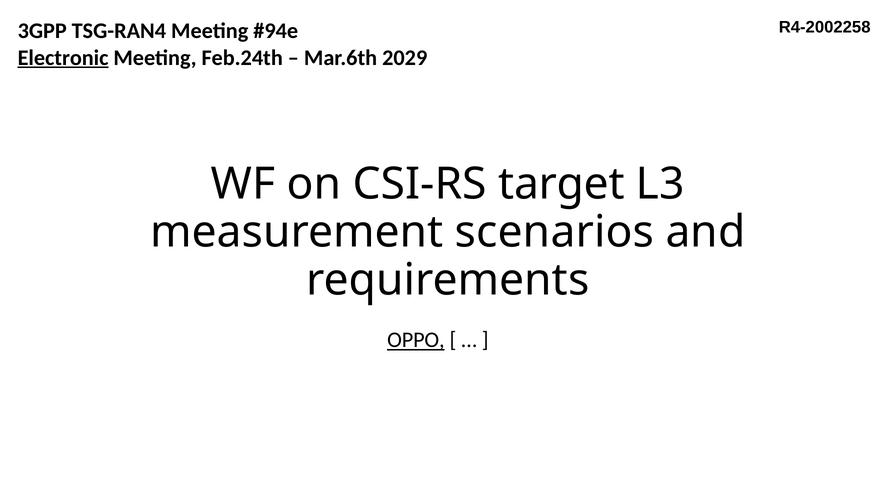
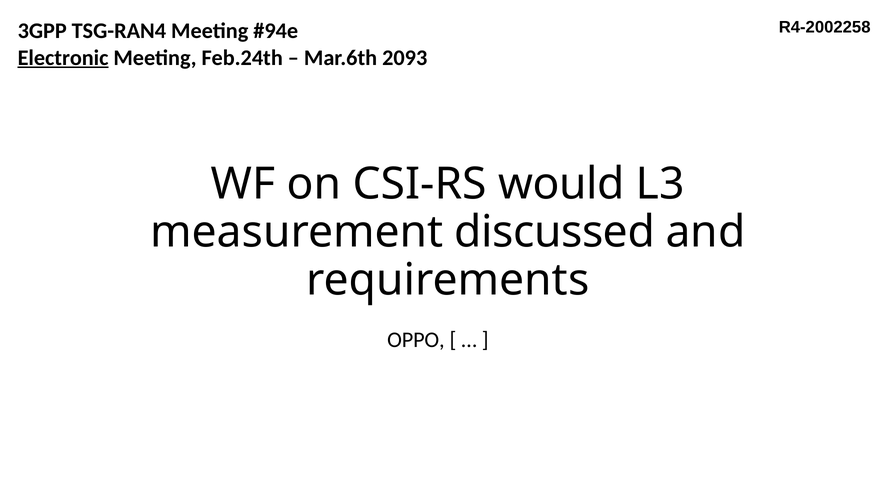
2029: 2029 -> 2093 (405, 58)
target: target -> would (562, 184)
scenarios: scenarios -> discussed (555, 232)
OPPO underline: present -> none (416, 340)
